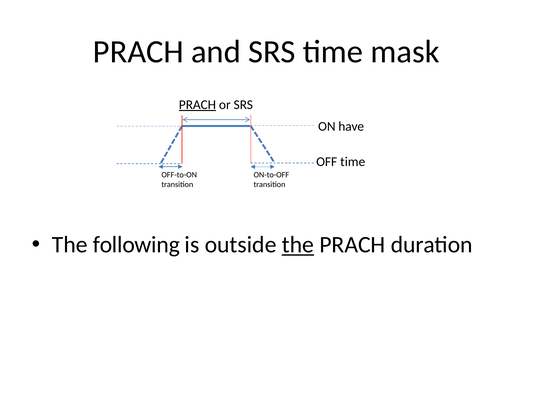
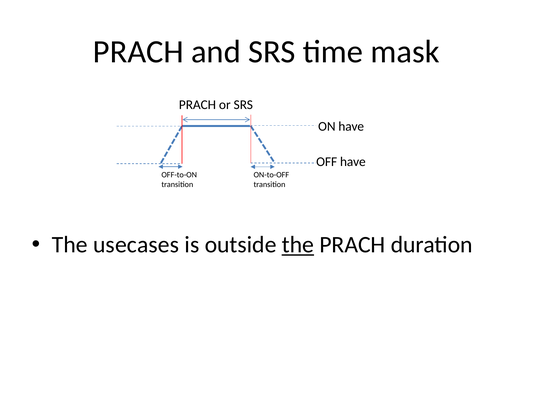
PRACH underline: present -> none (197, 105)
OFF time: time -> have (353, 162)
following: following -> usecases (136, 245)
